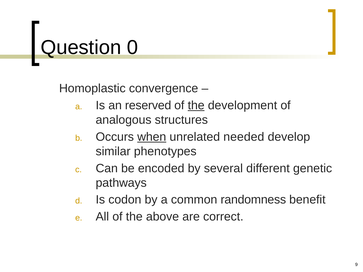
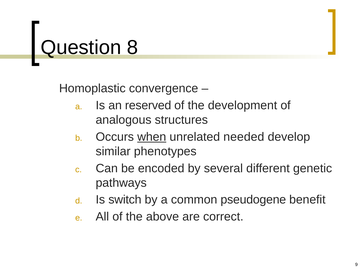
0: 0 -> 8 (132, 47)
the underline: present -> none (196, 106)
codon: codon -> switch (125, 200)
randomness: randomness -> pseudogene (253, 200)
